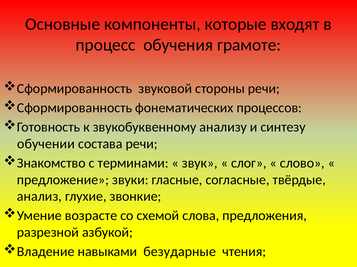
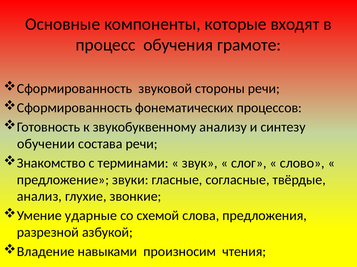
возрасте: возрасте -> ударные (91, 216)
безударные: безударные -> произносим (180, 252)
